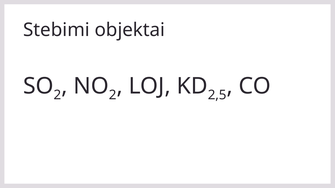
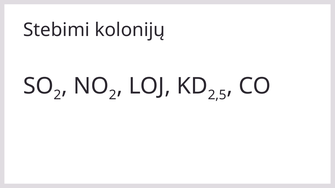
objektai: objektai -> kolonijų (130, 30)
